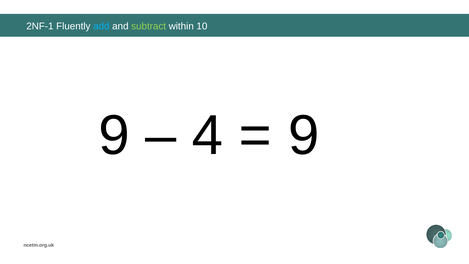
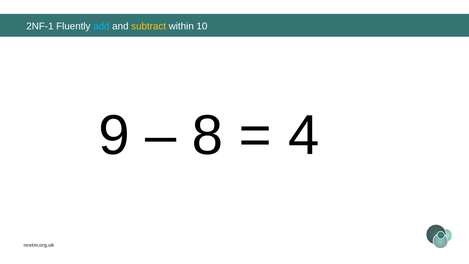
subtract colour: light green -> yellow (149, 26)
4: 4 -> 8 (207, 135)
9: 9 -> 4 (304, 135)
